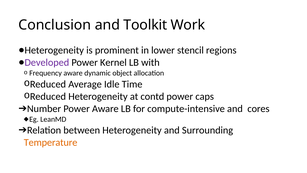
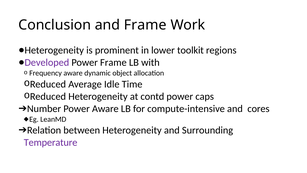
and Toolkit: Toolkit -> Frame (145, 25)
stencil: stencil -> toolkit (190, 50)
Power Kernel: Kernel -> Frame (113, 62)
Temperature colour: orange -> purple (51, 142)
